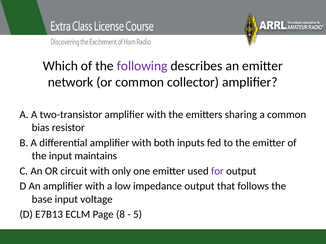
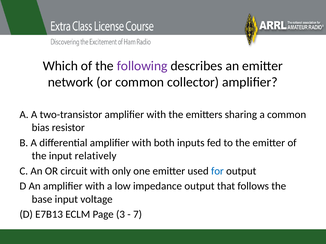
maintains: maintains -> relatively (96, 156)
for colour: purple -> blue (217, 171)
8: 8 -> 3 (120, 215)
5: 5 -> 7 (138, 215)
